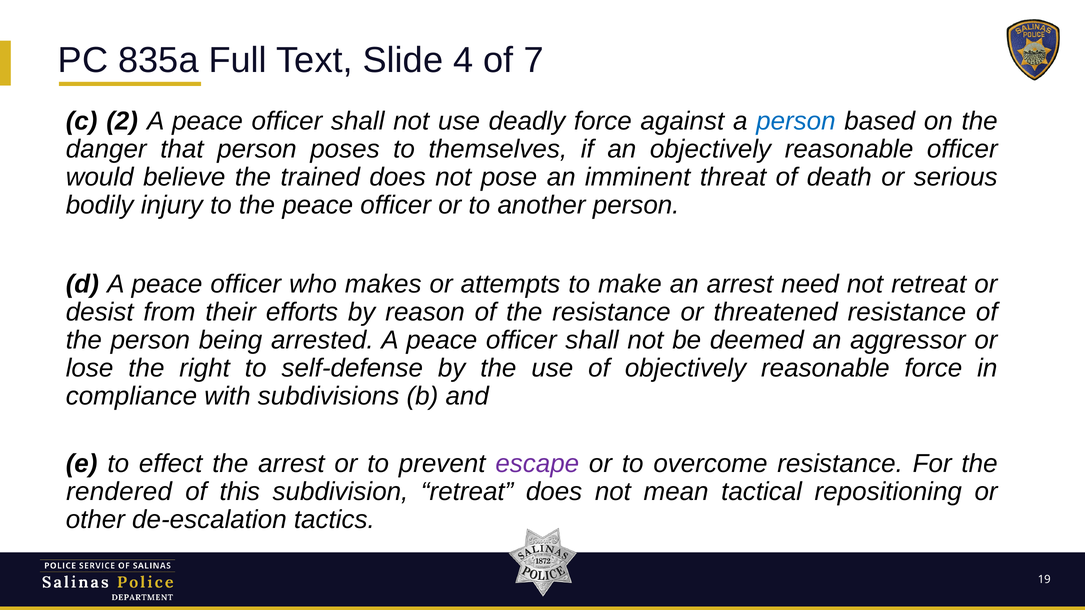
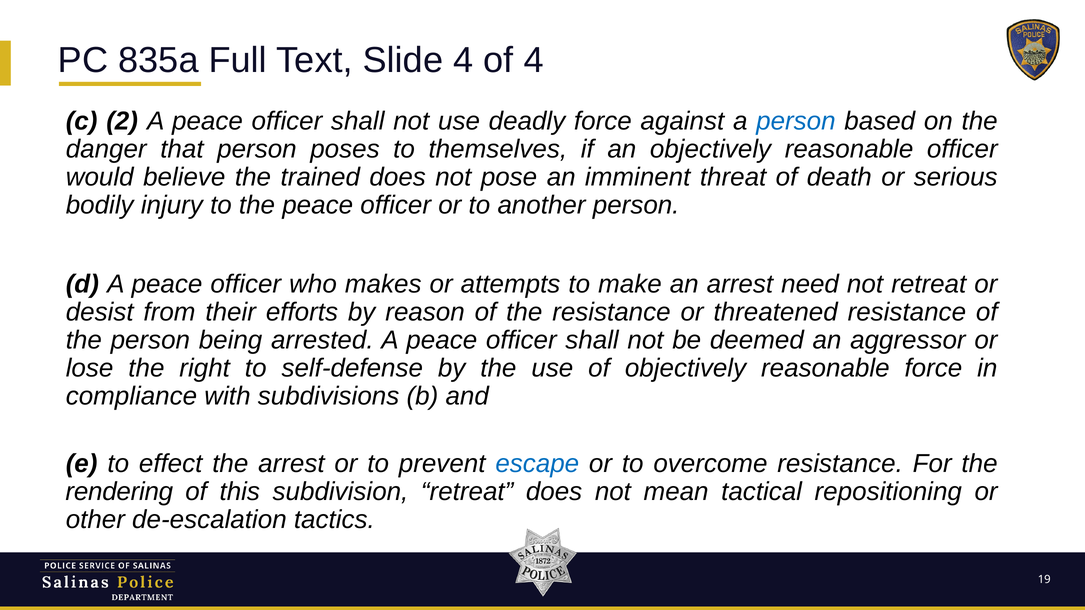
of 7: 7 -> 4 (534, 60)
escape colour: purple -> blue (537, 464)
rendered: rendered -> rendering (119, 492)
